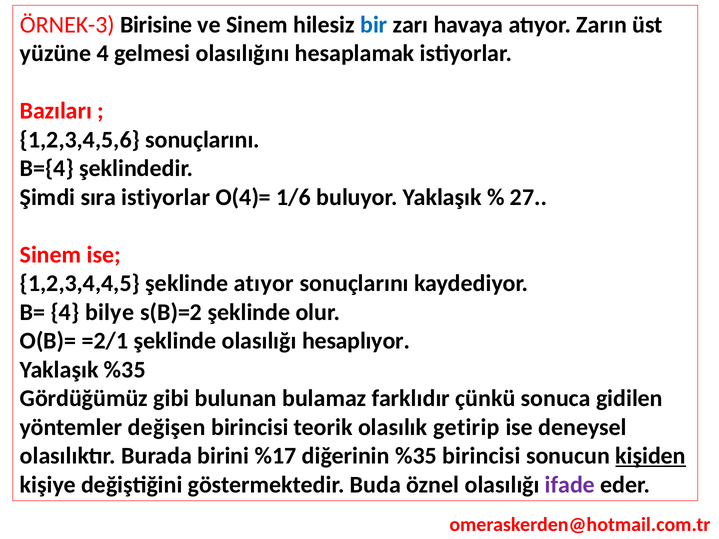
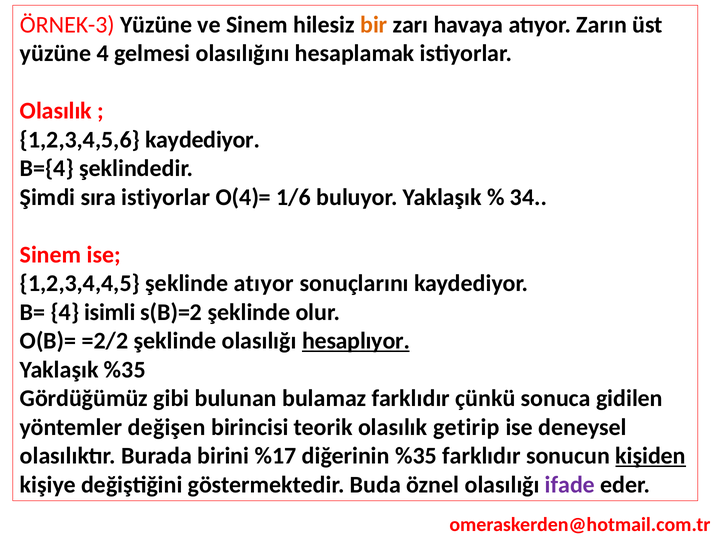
ÖRNEK-3 Birisine: Birisine -> Yüzüne (156, 25)
bir colour: blue -> orange (374, 25)
Bazıları: Bazıları -> Olasılık (56, 111)
1,2,3,4,5,6 sonuçlarını: sonuçlarını -> kaydediyor (203, 140)
27: 27 -> 34 (528, 197)
bilye: bilye -> isimli (110, 312)
=2/1: =2/1 -> =2/2 (105, 341)
hesaplıyor underline: none -> present (356, 341)
%35 birincisi: birincisi -> farklıdır (481, 456)
